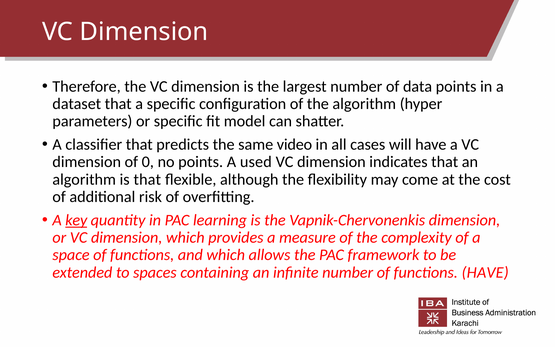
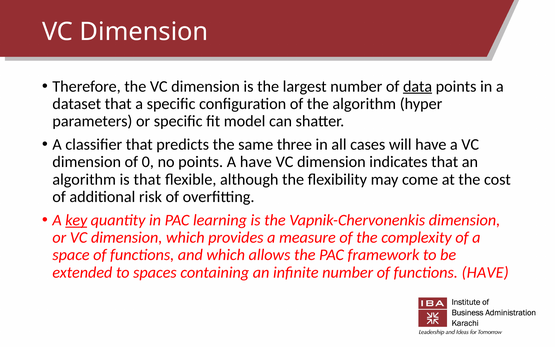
data underline: none -> present (418, 86)
video: video -> three (294, 145)
A used: used -> have (256, 162)
